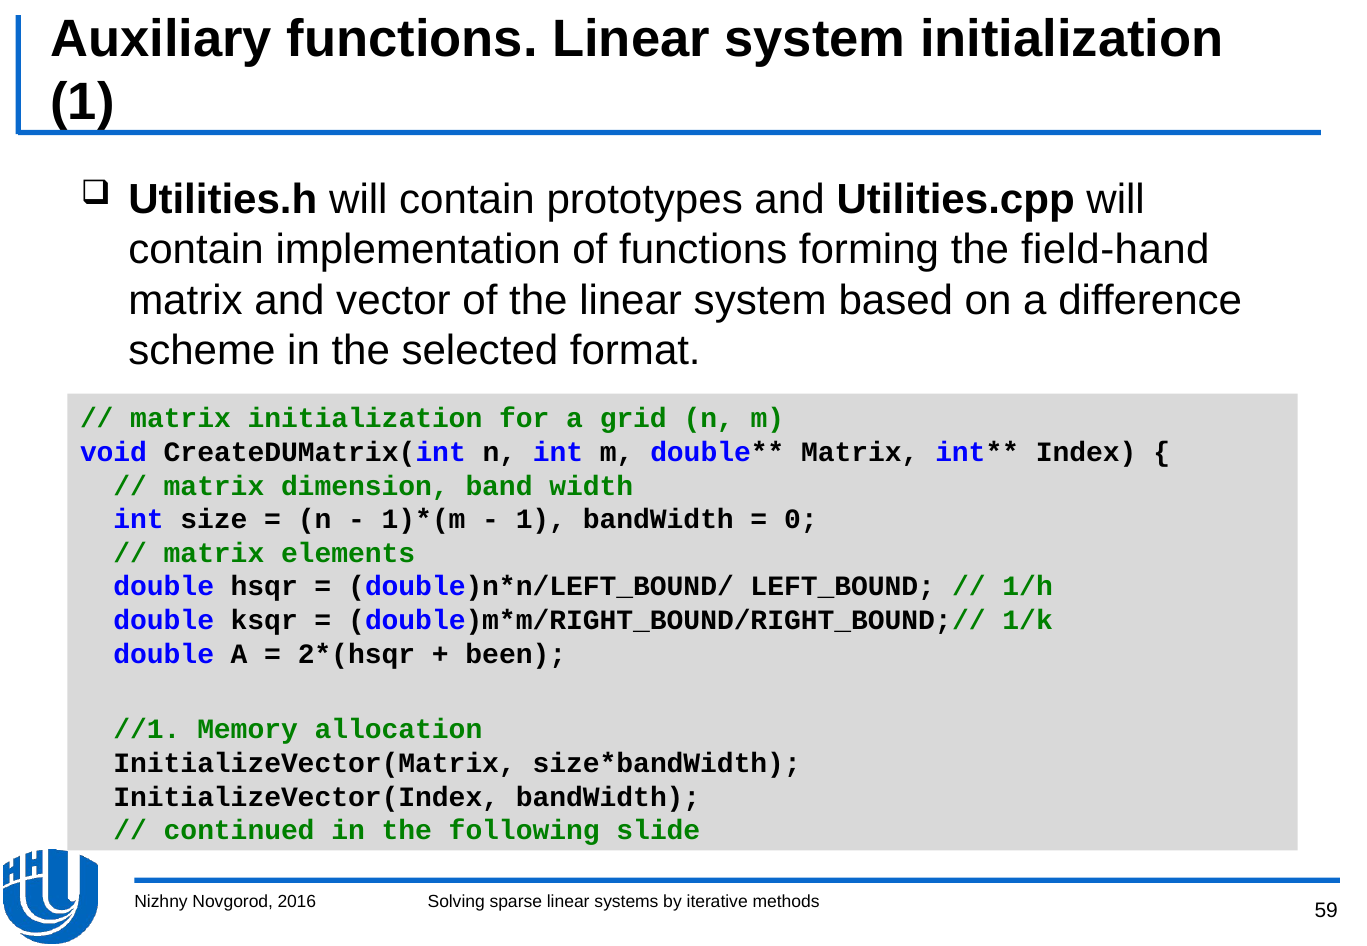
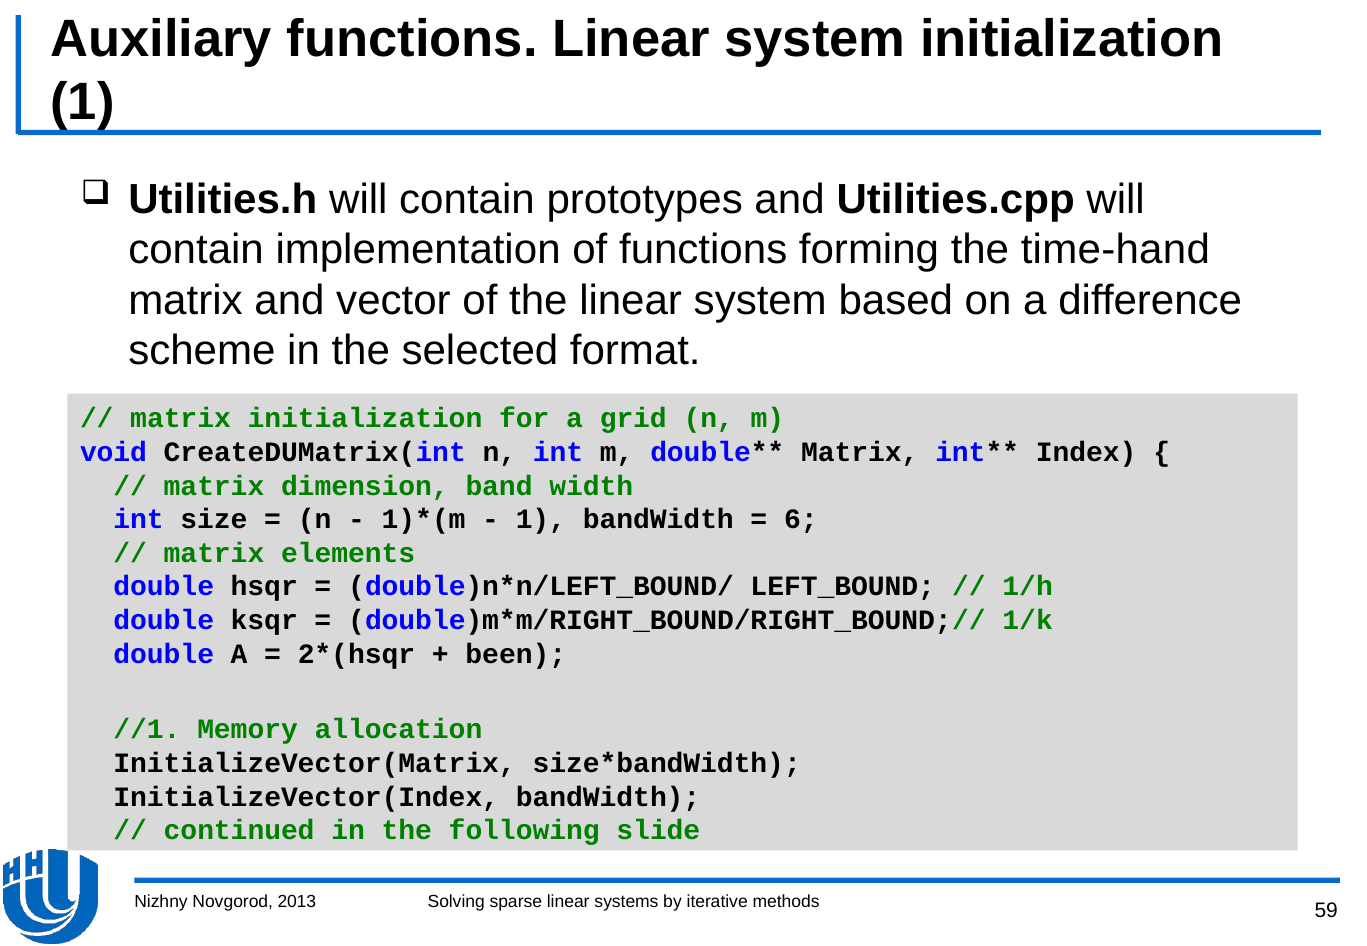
field-hand: field-hand -> time-hand (1115, 250)
0: 0 -> 6 (801, 520)
2016: 2016 -> 2013 (297, 902)
